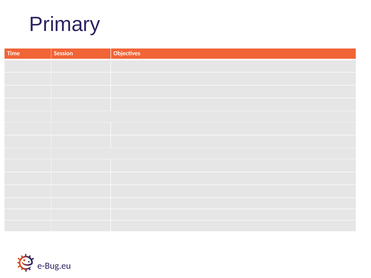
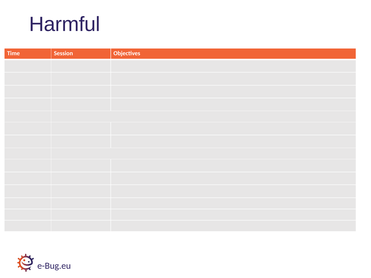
Primary: Primary -> Harmful (65, 24)
